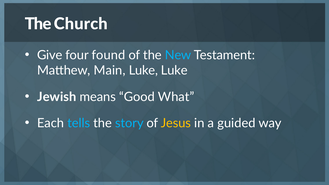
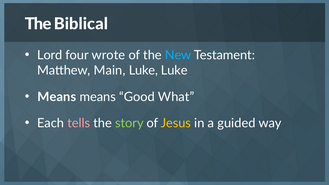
Church: Church -> Biblical (81, 24)
Give: Give -> Lord (50, 55)
found: found -> wrote (108, 55)
Jewish: Jewish -> Means (57, 97)
tells colour: light blue -> pink (79, 123)
story colour: light blue -> light green (129, 123)
